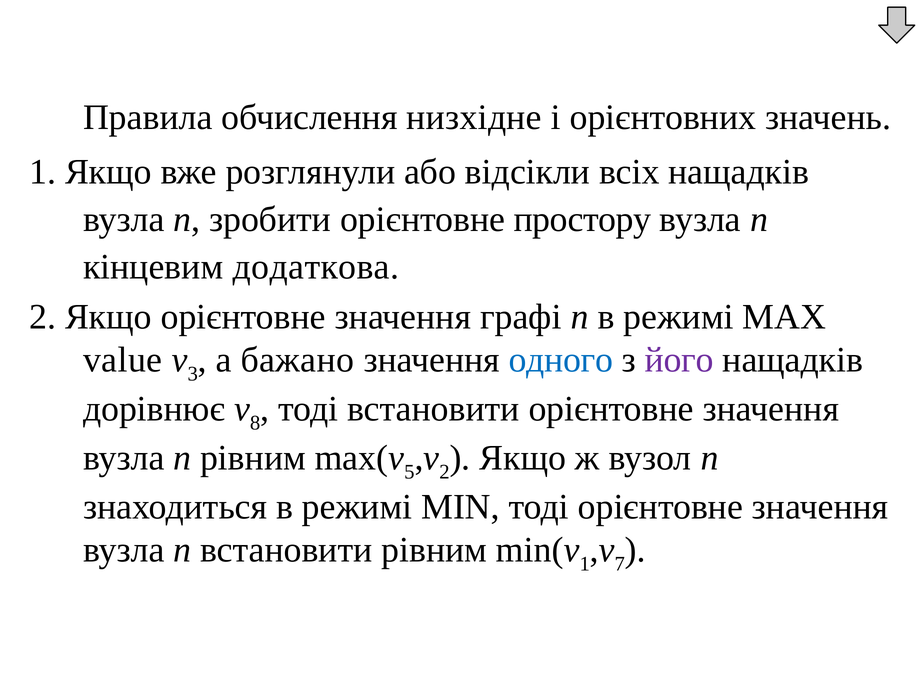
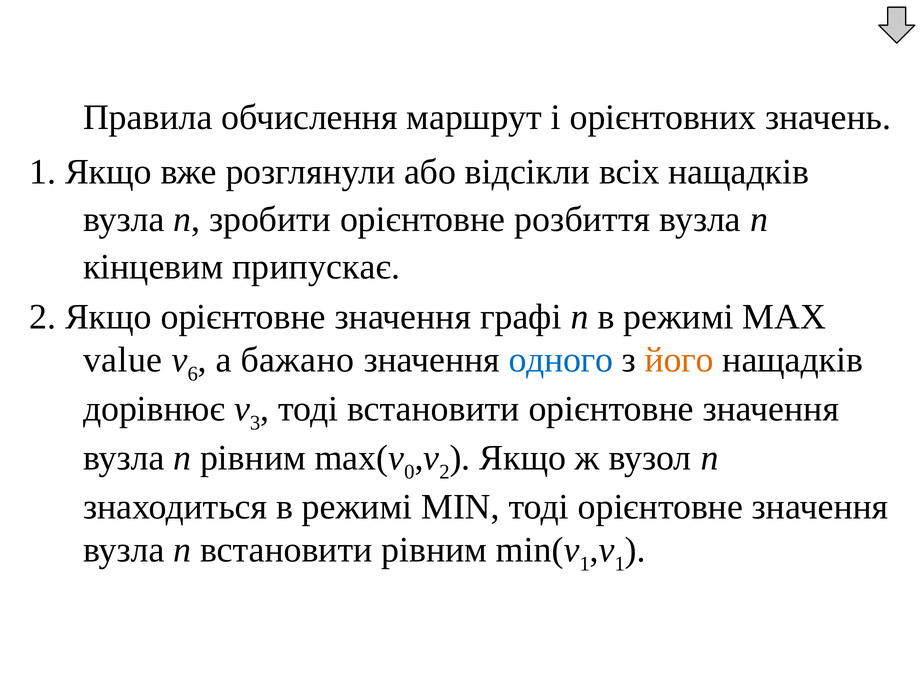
низхідне: низхідне -> маршрут (474, 117)
простору: простору -> розбиття (582, 219)
додаткова: додаткова -> припускає (316, 267)
3: 3 -> 6 (193, 374)
його colour: purple -> orange (679, 360)
8: 8 -> 3 (255, 423)
5: 5 -> 0 (409, 472)
7: 7 -> 1 (620, 564)
